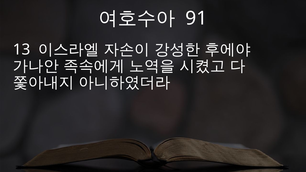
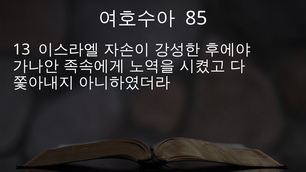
91: 91 -> 85 (196, 18)
